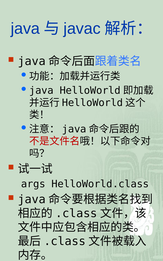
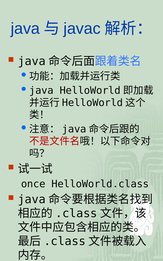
args: args -> once (33, 184)
